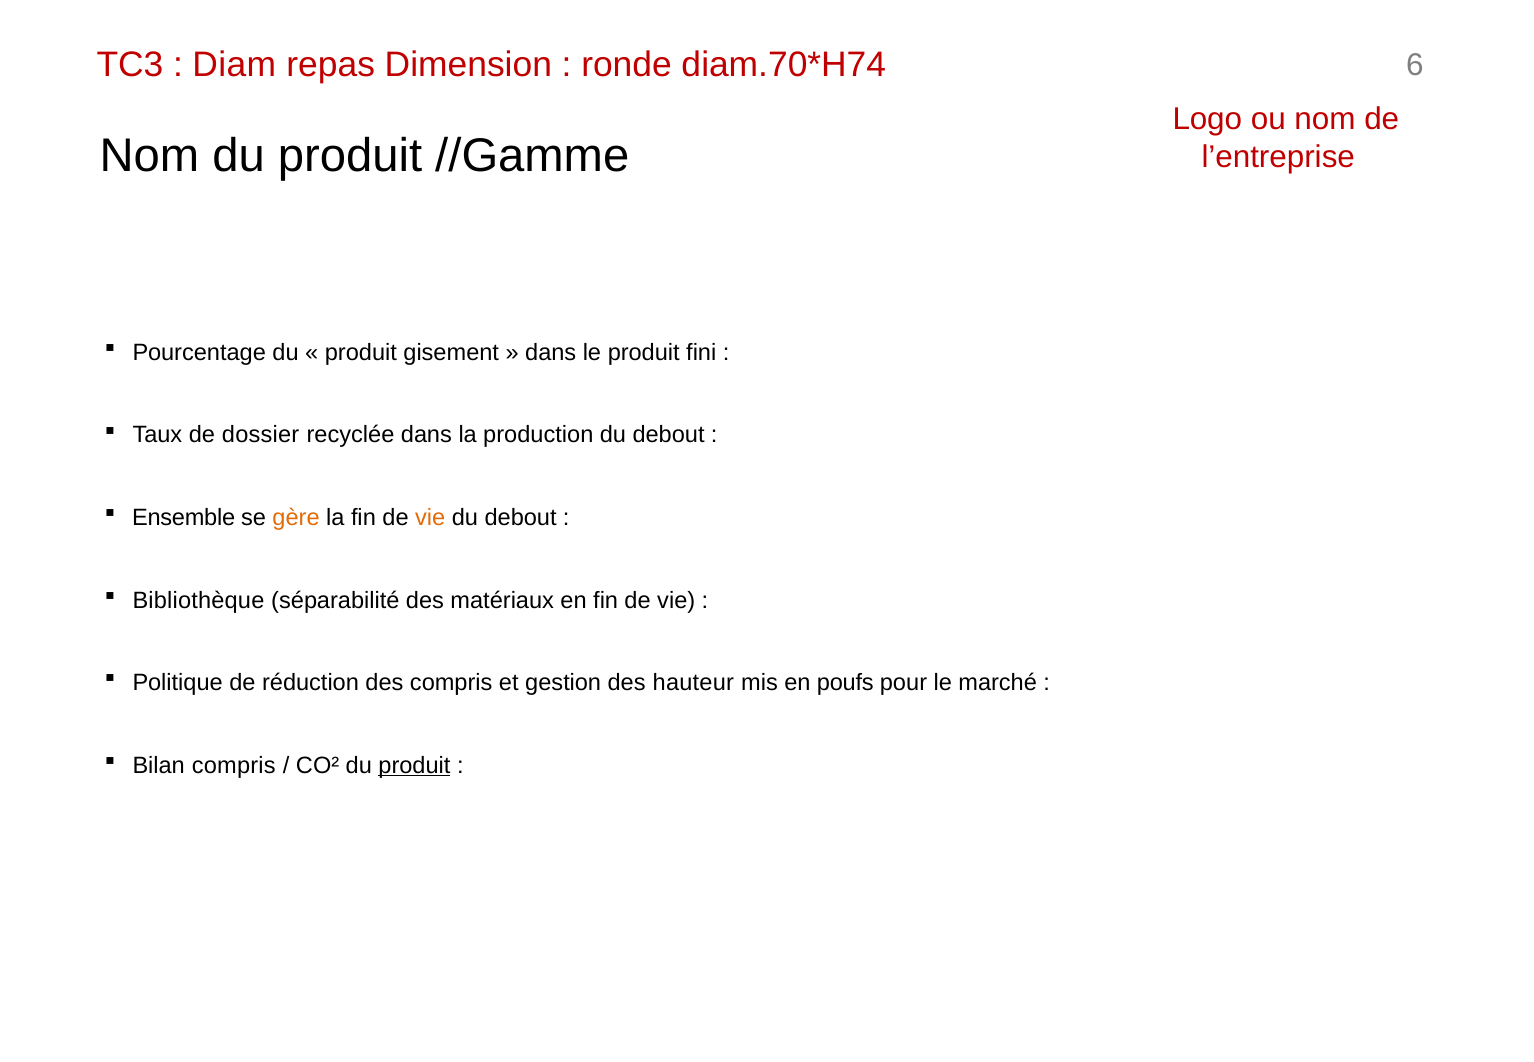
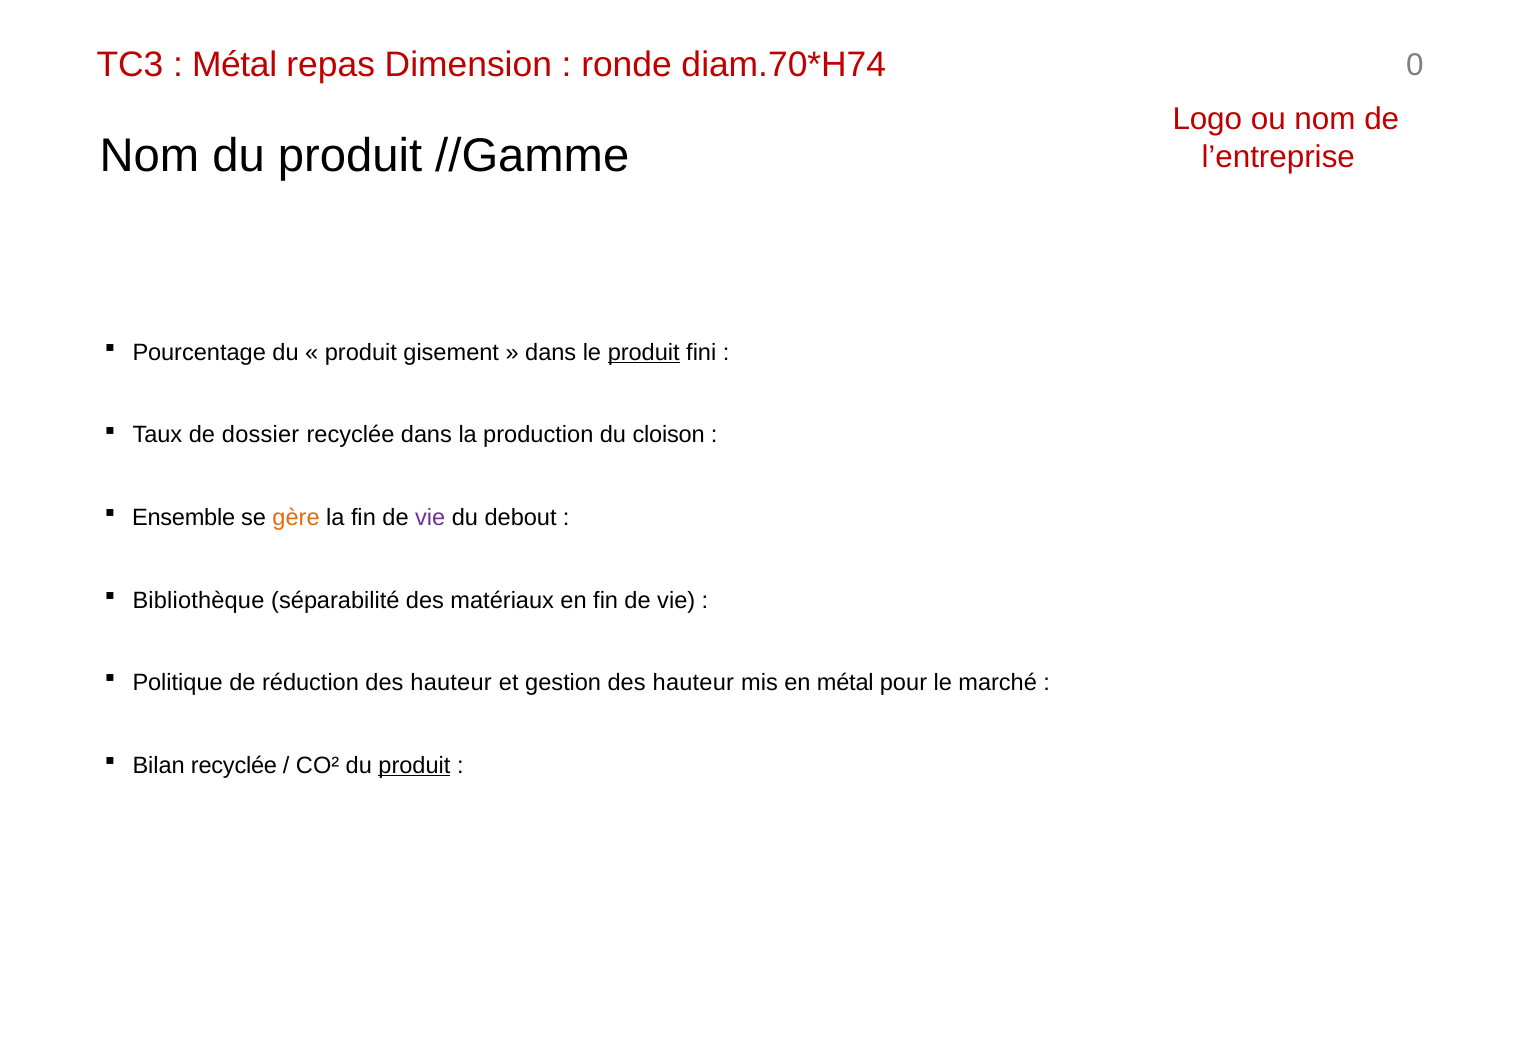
Diam: Diam -> Métal (235, 65)
6: 6 -> 0 (1415, 65)
produit underline: none -> present (644, 353)
production du debout: debout -> cloison (669, 435)
vie colour: orange -> purple (430, 518)
réduction des compris: compris -> hauteur (451, 683)
en poufs: poufs -> métal (845, 683)
Bilan compris: compris -> recyclée (234, 766)
